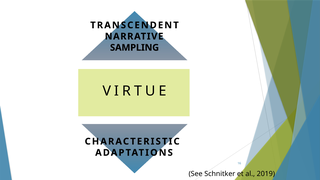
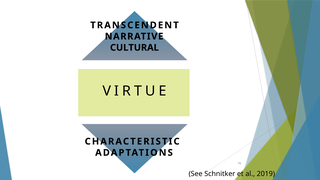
SAMPLING: SAMPLING -> CULTURAL (134, 48)
